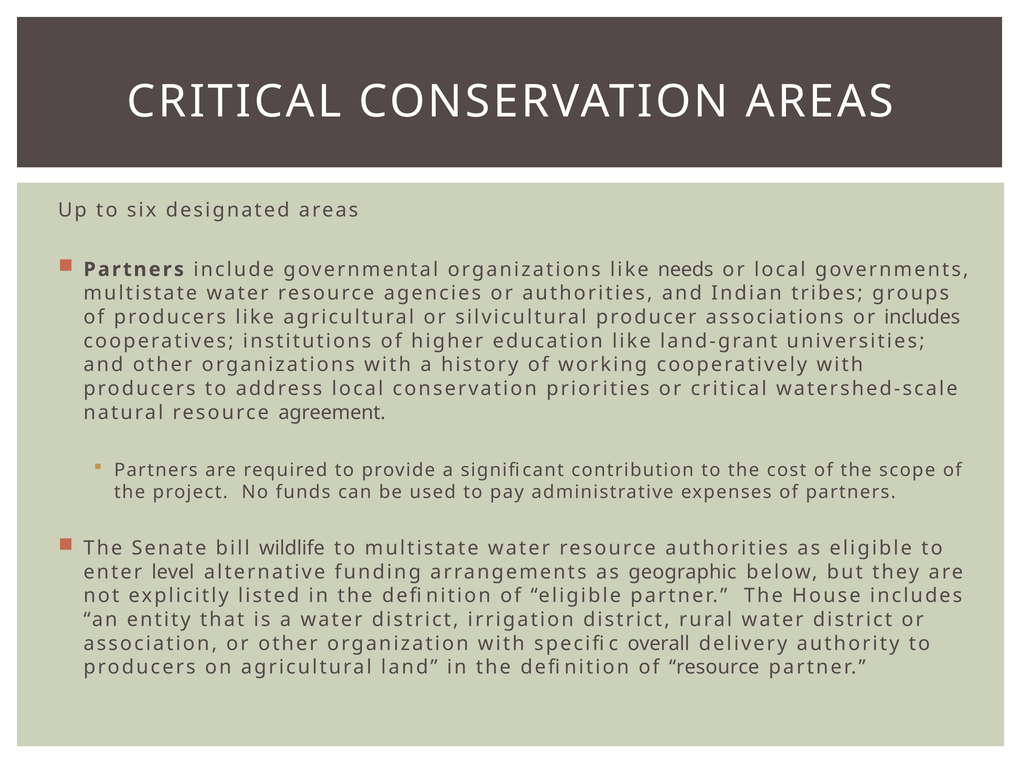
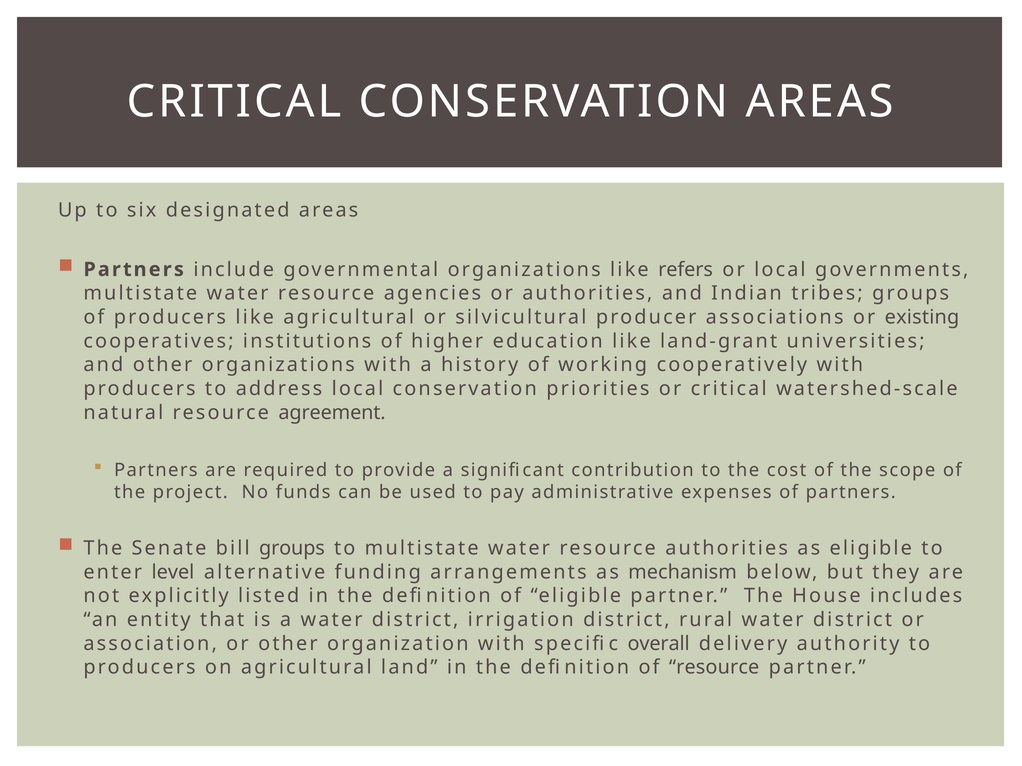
needs: needs -> refers (686, 270)
or includes: includes -> existing (922, 317)
bill wildlife: wildlife -> groups (292, 549)
geographic: geographic -> mechanism (683, 572)
